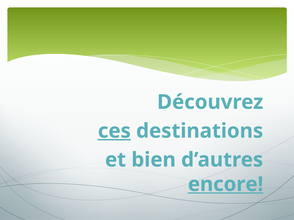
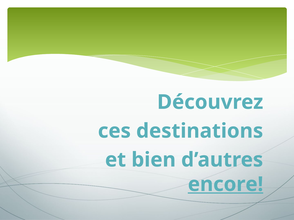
ces underline: present -> none (114, 131)
